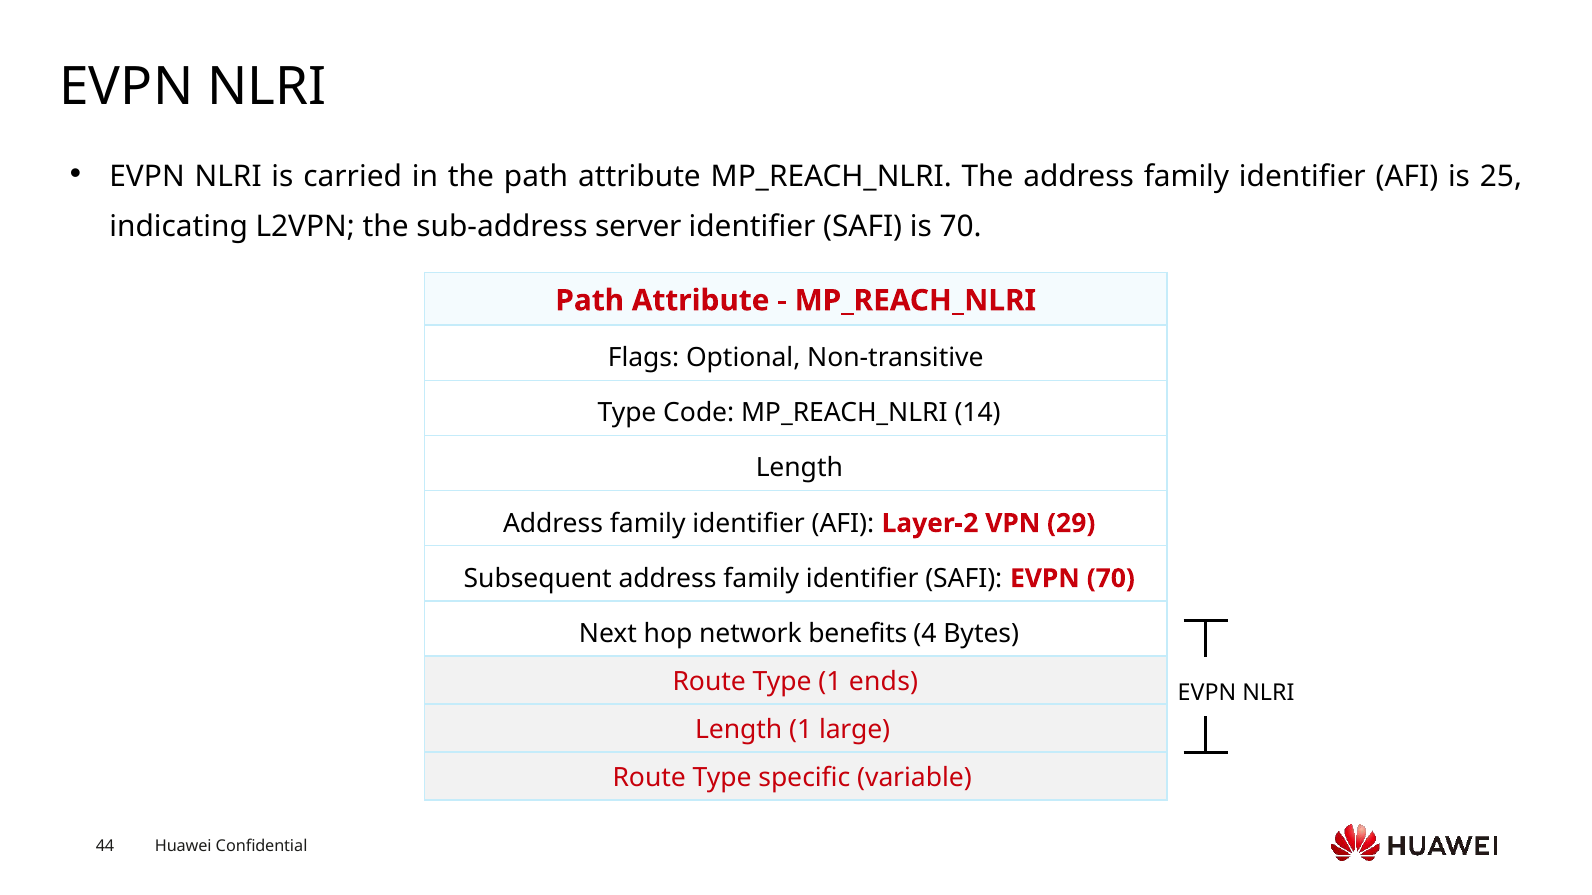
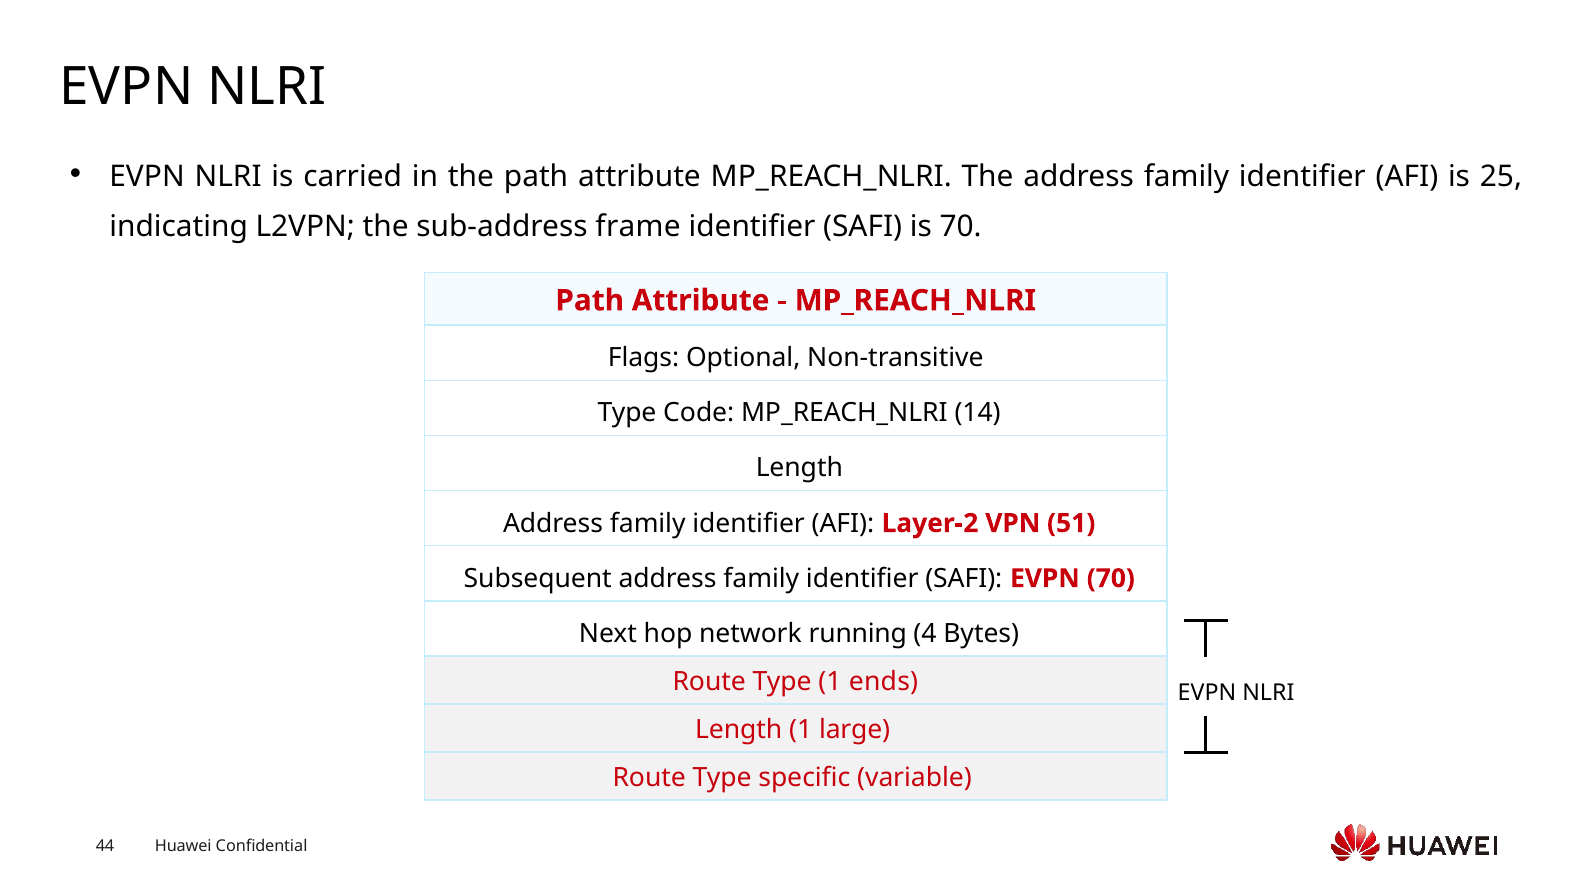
server: server -> frame (638, 227)
29: 29 -> 51 (1071, 524)
benefits: benefits -> running (858, 634)
